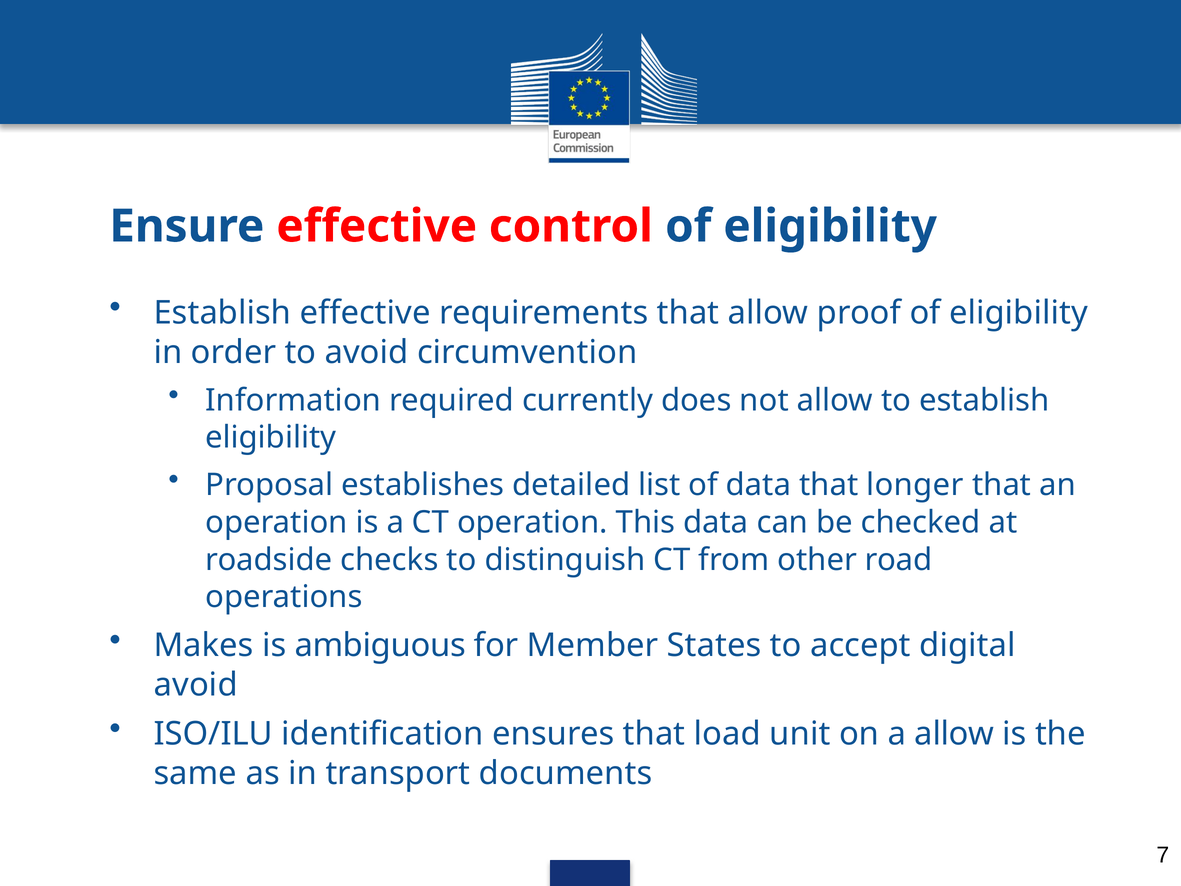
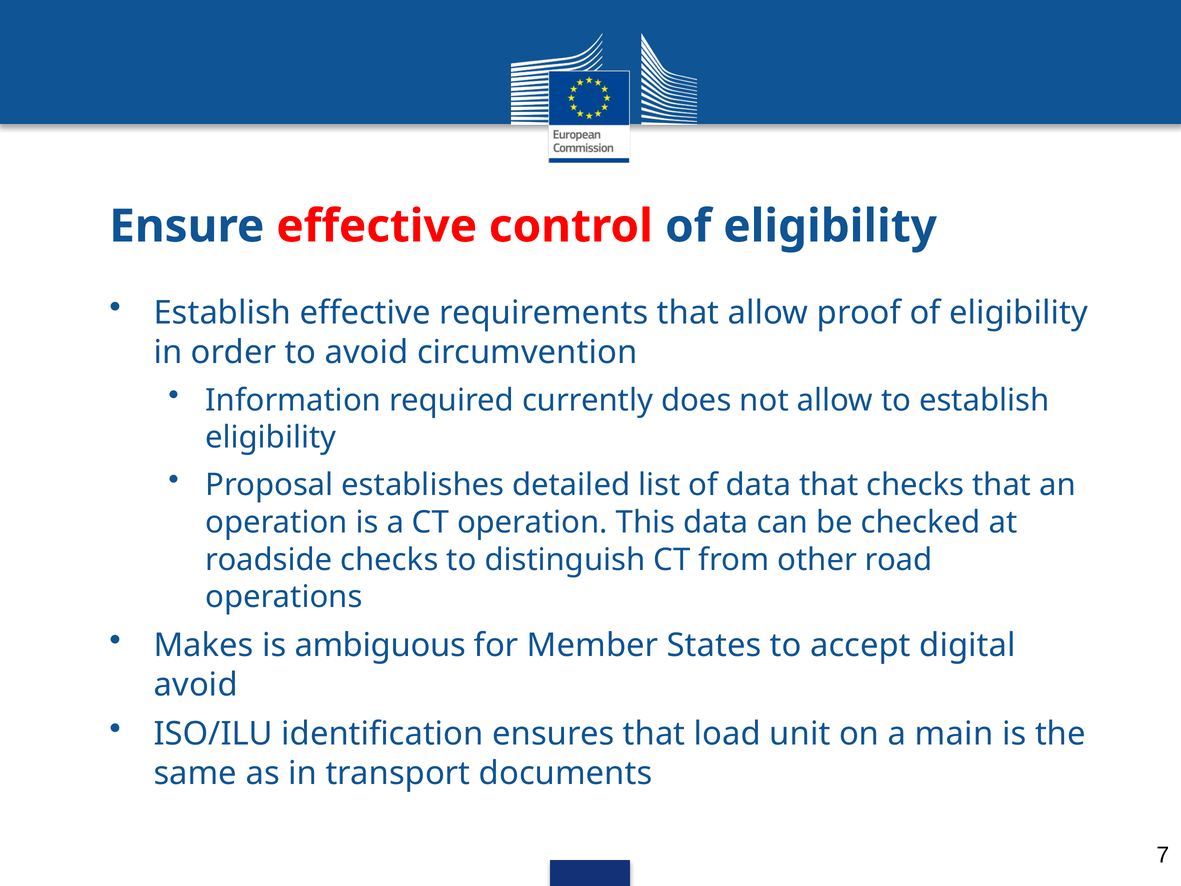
that longer: longer -> checks (915, 485)
a allow: allow -> main (954, 734)
